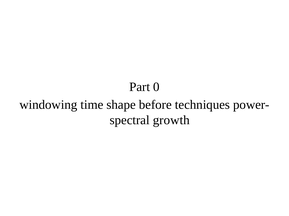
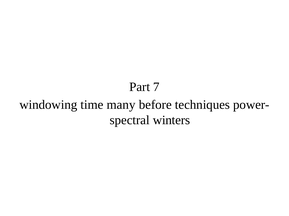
0: 0 -> 7 (156, 87)
shape: shape -> many (121, 105)
growth: growth -> winters (171, 121)
